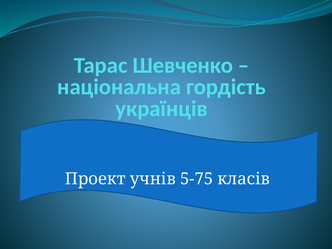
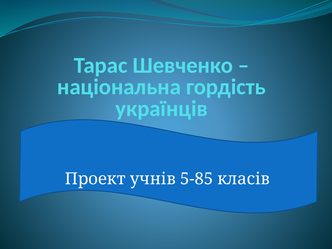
5-75: 5-75 -> 5-85 (197, 179)
